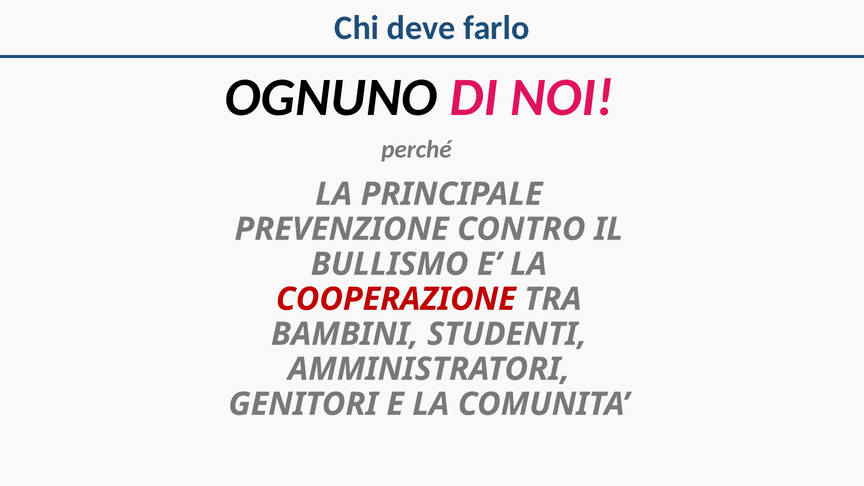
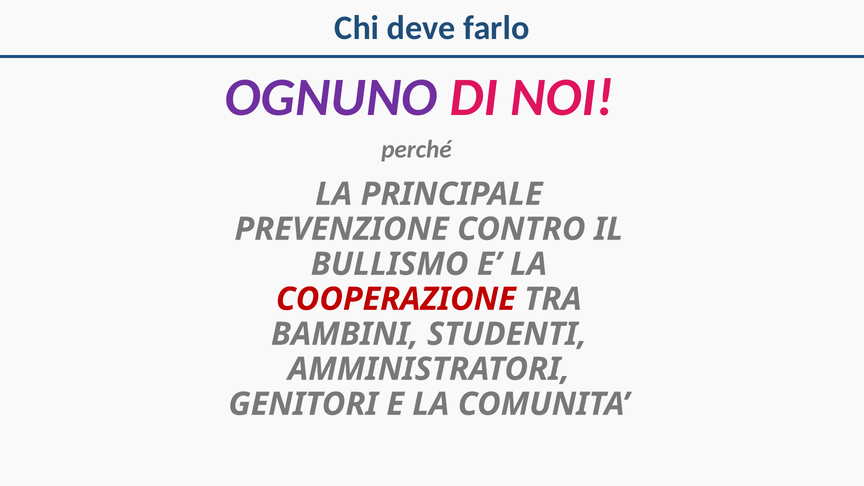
OGNUNO colour: black -> purple (331, 97)
